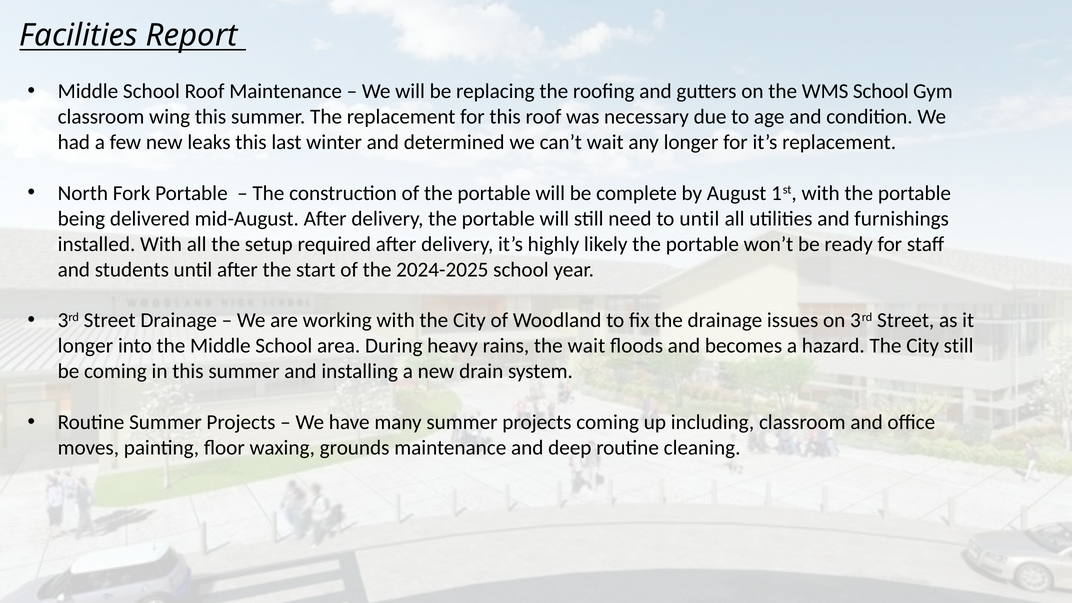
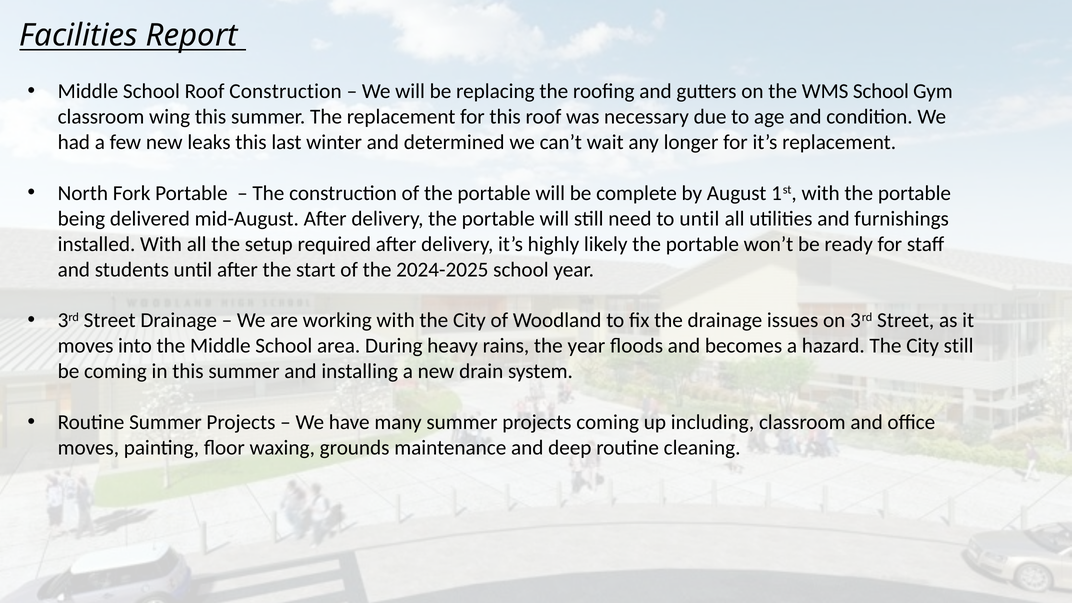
Roof Maintenance: Maintenance -> Construction (286, 91)
longer: longer -> moves (86, 346)
the wait: wait -> year (586, 346)
